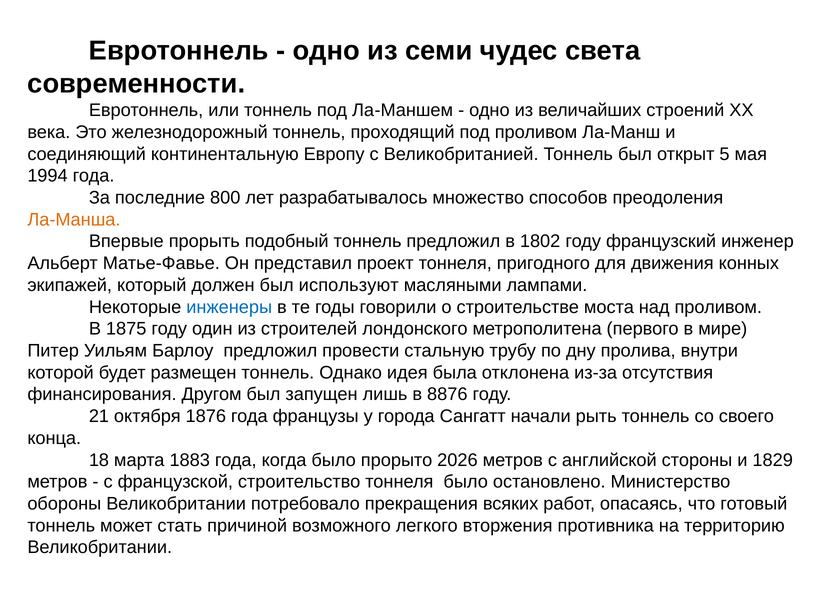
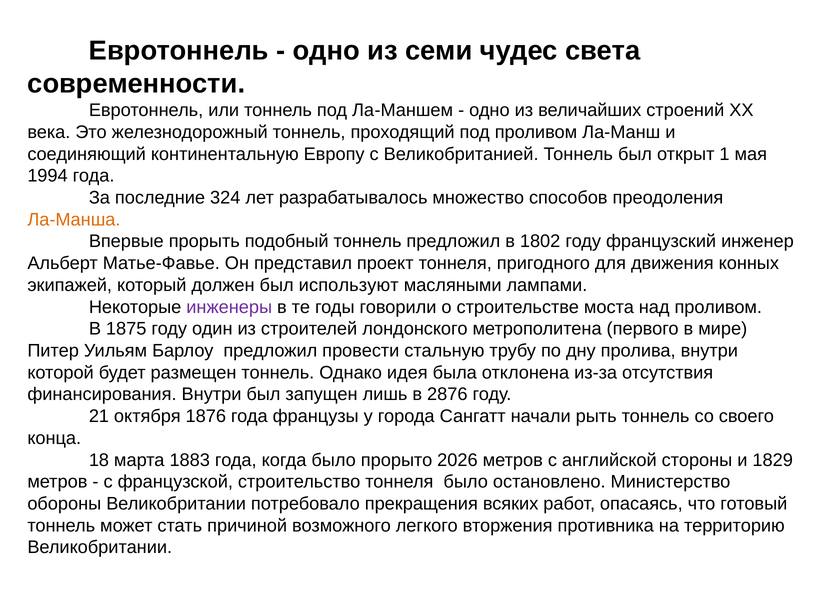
5: 5 -> 1 (724, 154)
800: 800 -> 324 (225, 198)
инженеры colour: blue -> purple (229, 307)
финансирования Другом: Другом -> Внутри (212, 394)
8876: 8876 -> 2876 (447, 394)
